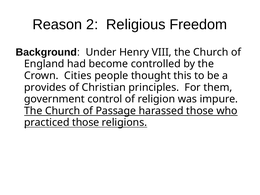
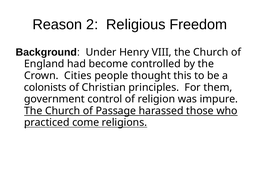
provides: provides -> colonists (45, 87)
practiced those: those -> come (86, 122)
